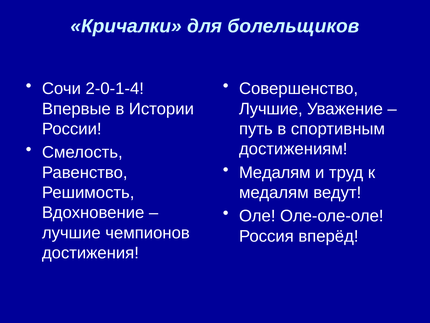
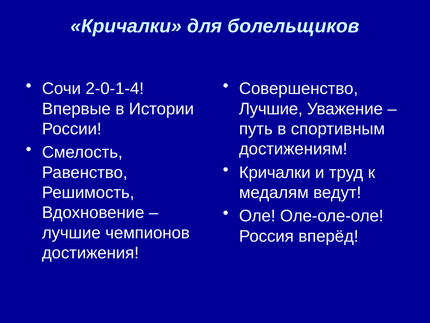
Медалям: Медалям -> Кричалки (275, 172)
